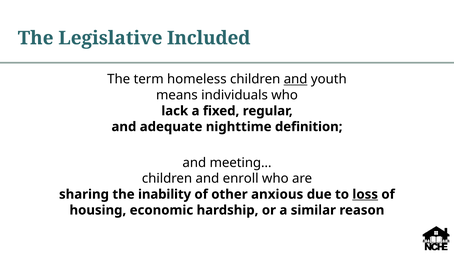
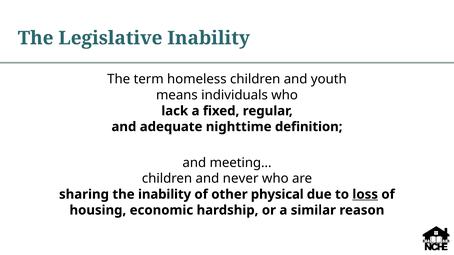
Legislative Included: Included -> Inability (209, 38)
and underline: present -> none (296, 79)
enroll: enroll -> never (241, 179)
anxious: anxious -> physical (277, 195)
